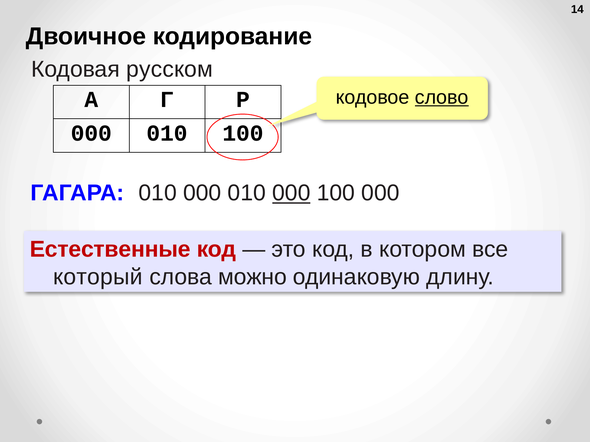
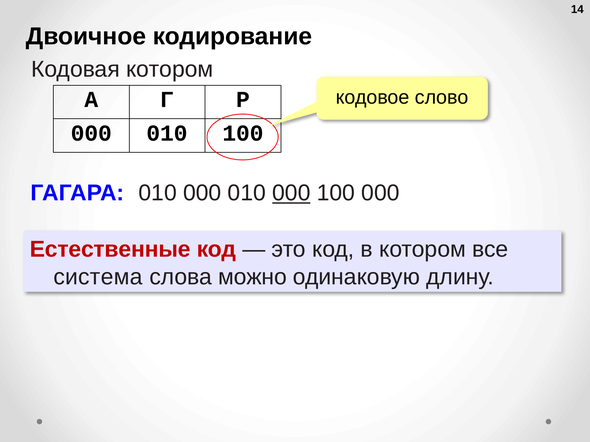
Кодовая русском: русском -> котором (170, 69)
слово underline: present -> none (442, 97)
который: который -> система (98, 277)
